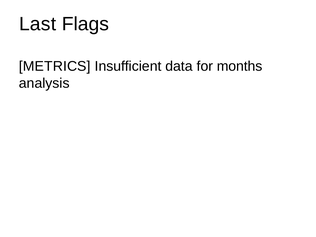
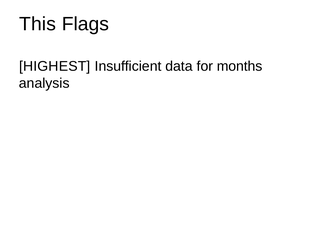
Last: Last -> This (38, 24)
METRICS: METRICS -> HIGHEST (55, 66)
